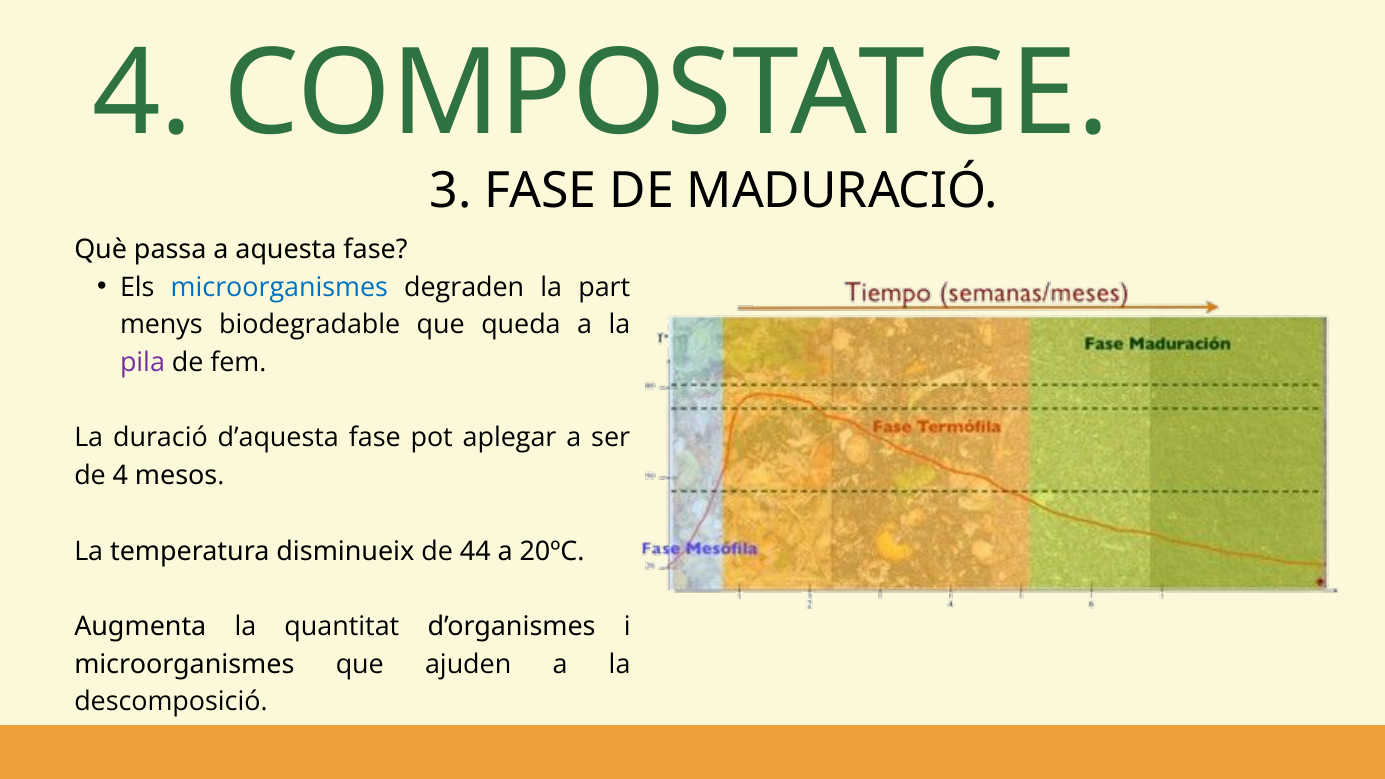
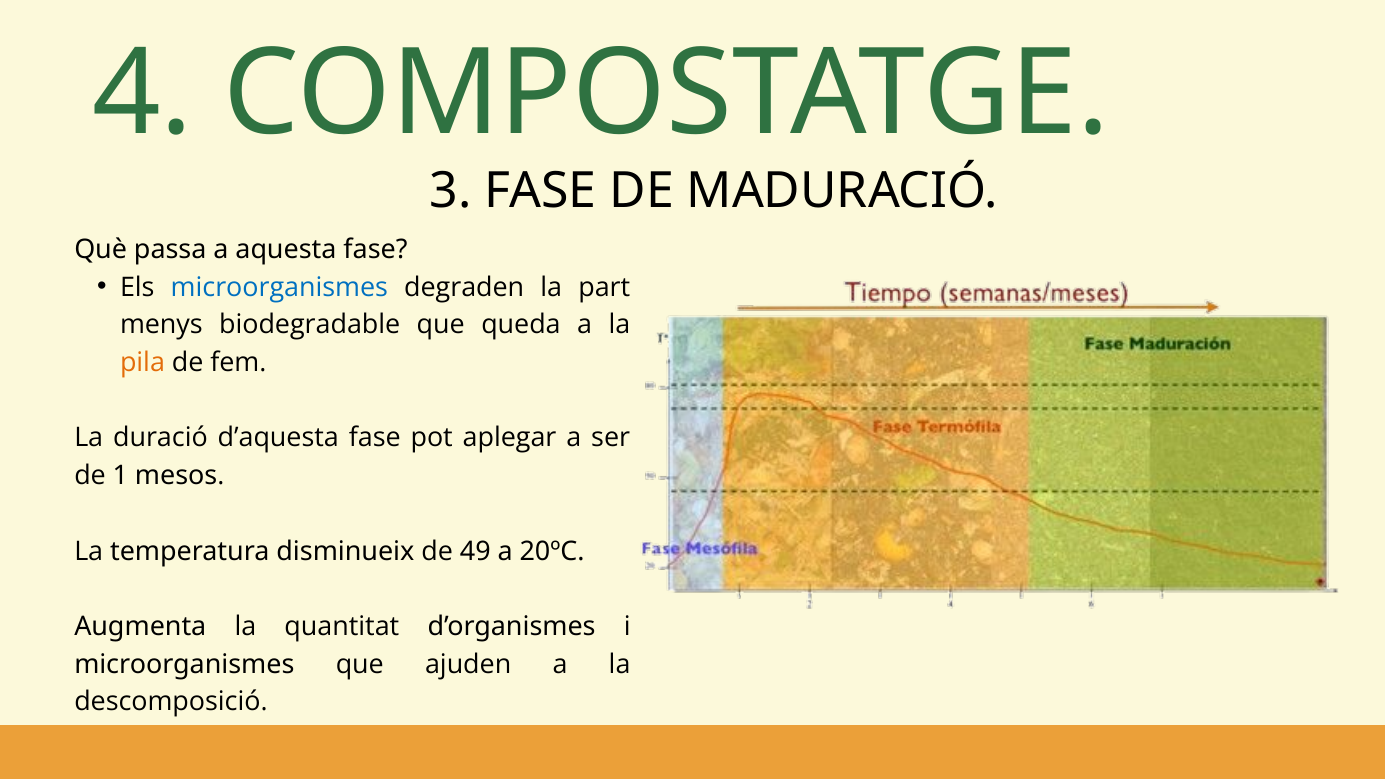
pila colour: purple -> orange (143, 363)
de 4: 4 -> 1 (120, 476)
44: 44 -> 49 (475, 551)
